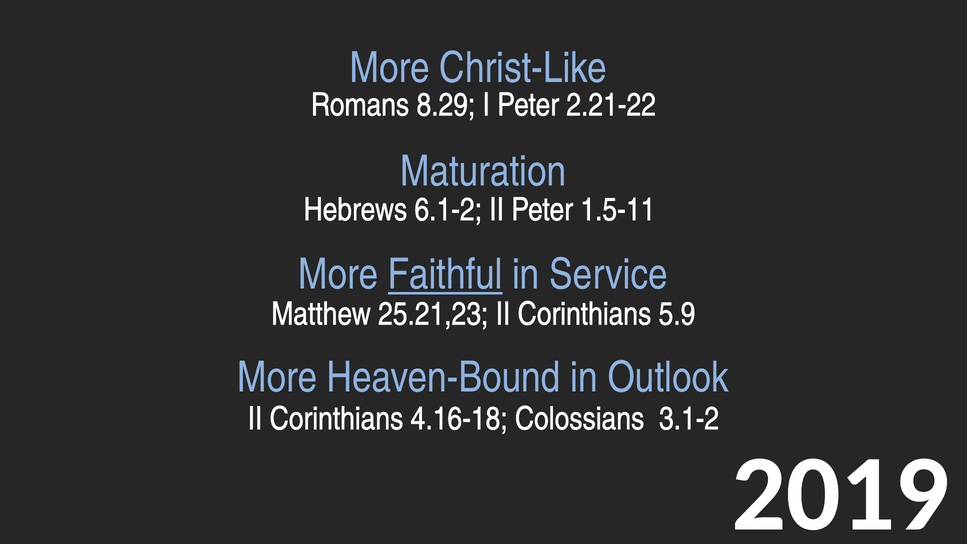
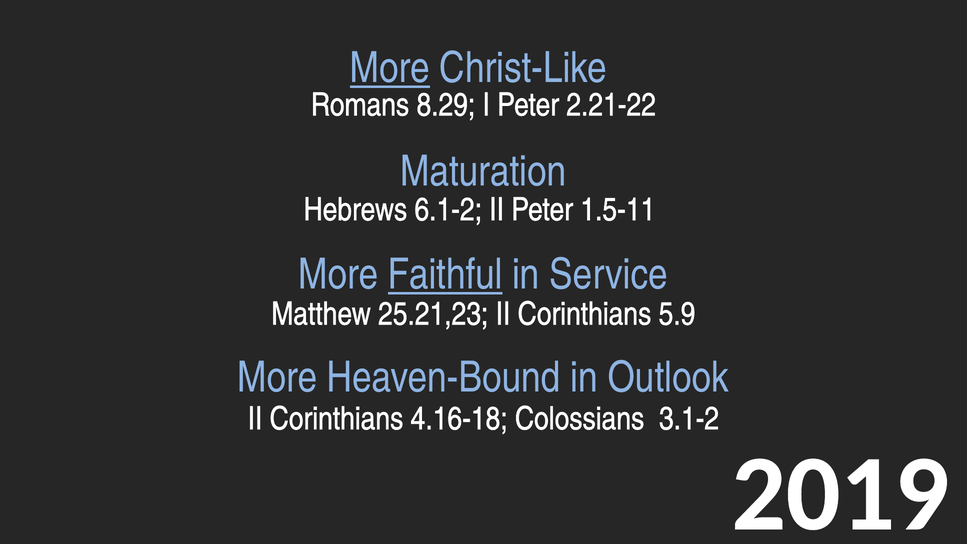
More underline: none -> present (390, 68)
